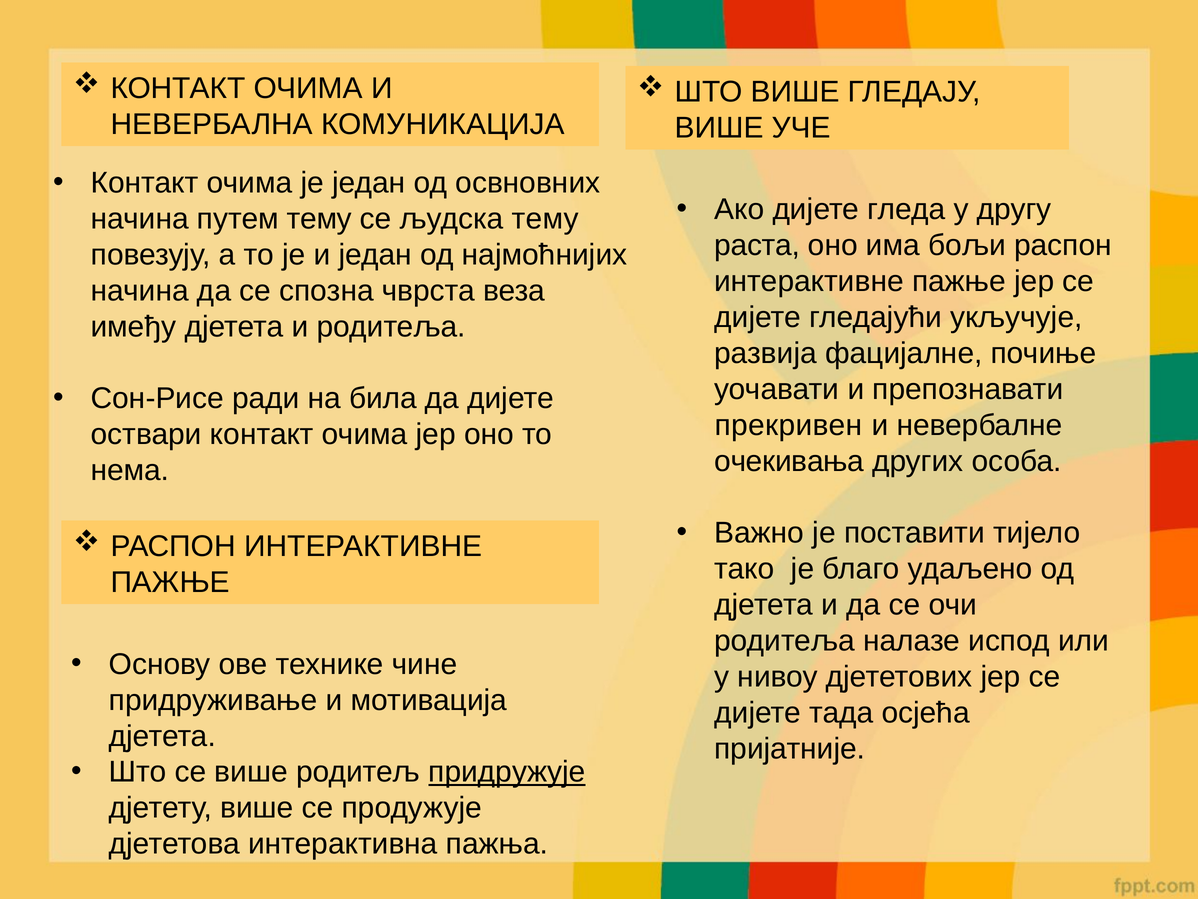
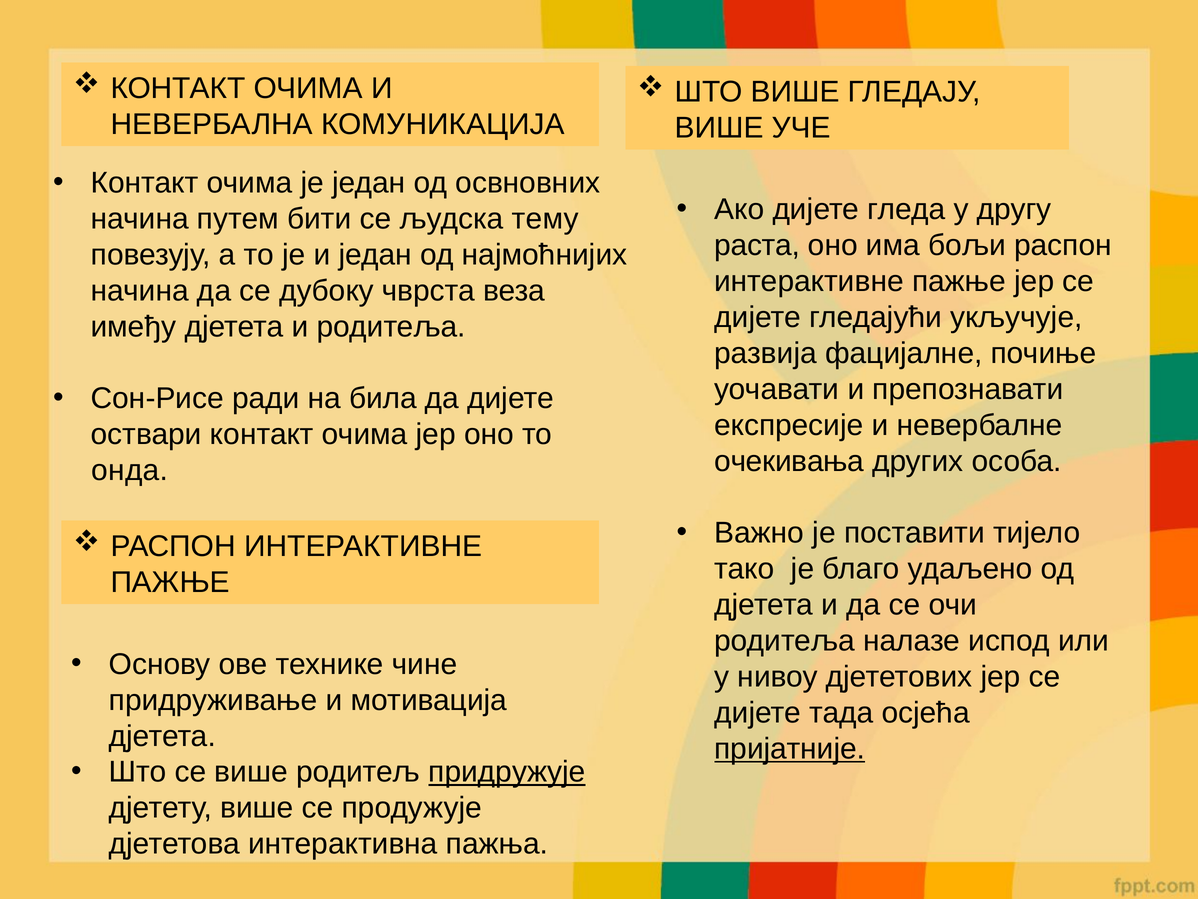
путем тему: тему -> бити (319, 219)
спозна: спозна -> дубоку (326, 291)
прекривен: прекривен -> експресије (789, 425)
нема: нема -> онда (130, 470)
пријатније underline: none -> present (790, 748)
